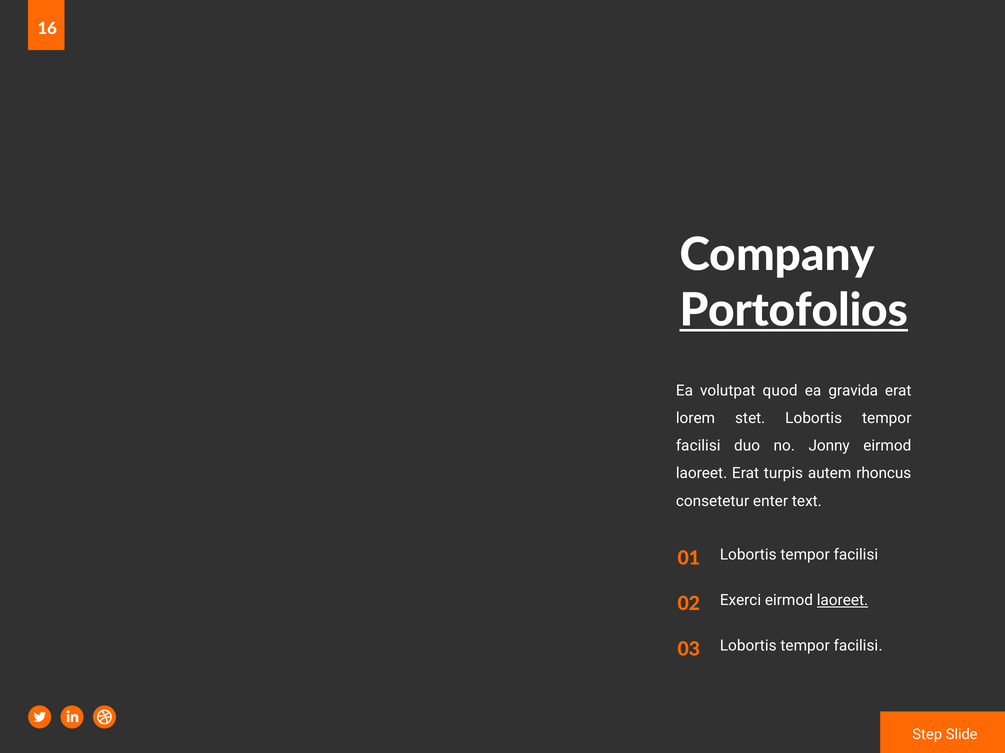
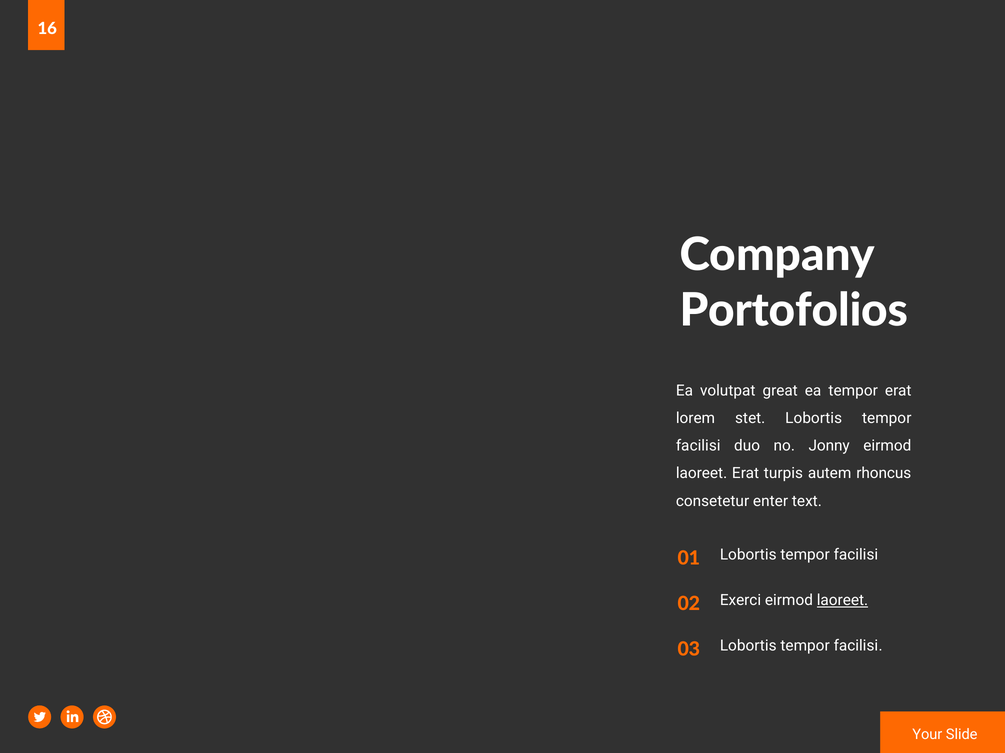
Portofolios underline: present -> none (794, 311)
quod: quod -> great (780, 391)
ea gravida: gravida -> tempor (853, 391)
Step: Step -> Your (927, 735)
